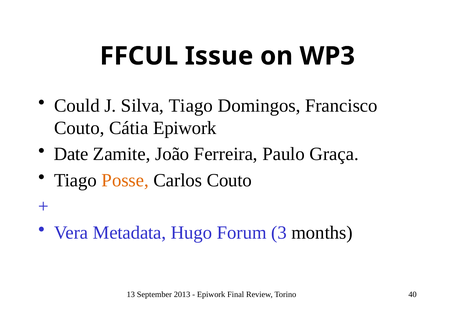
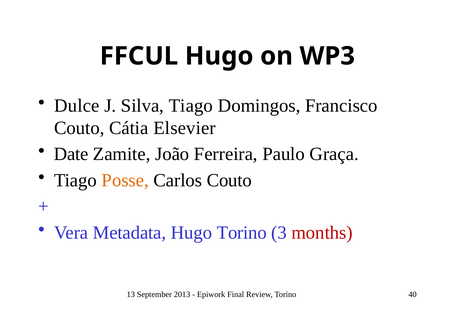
FFCUL Issue: Issue -> Hugo (219, 56)
Could: Could -> Dulce (77, 106)
Cátia Epiwork: Epiwork -> Elsevier (185, 128)
Hugo Forum: Forum -> Torino (242, 233)
months colour: black -> red (322, 233)
